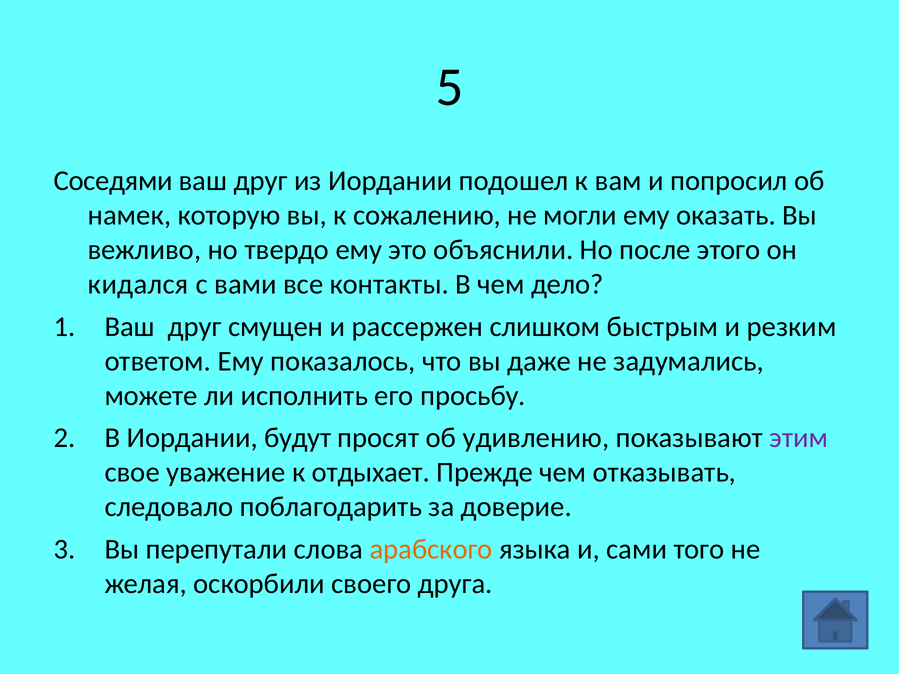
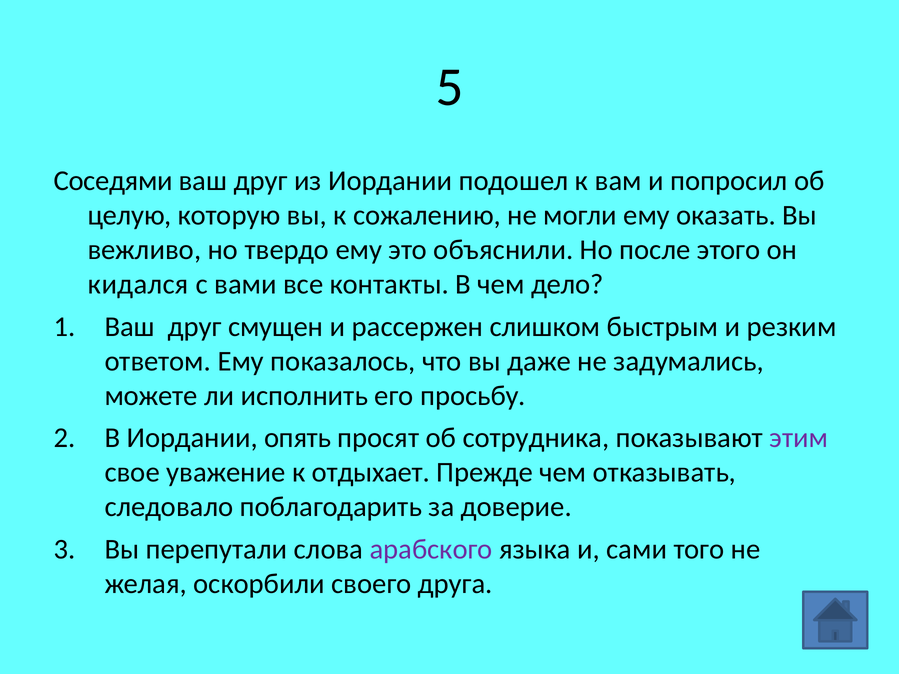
намек: намек -> целую (130, 215)
будут: будут -> опять (298, 438)
удивлению: удивлению -> сотрудника (536, 438)
арабского colour: orange -> purple (431, 549)
